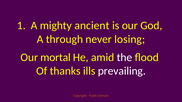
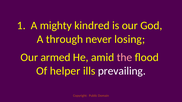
ancient: ancient -> kindred (92, 26)
mortal: mortal -> armed (56, 57)
the colour: white -> pink (124, 57)
thanks: thanks -> helper (65, 71)
